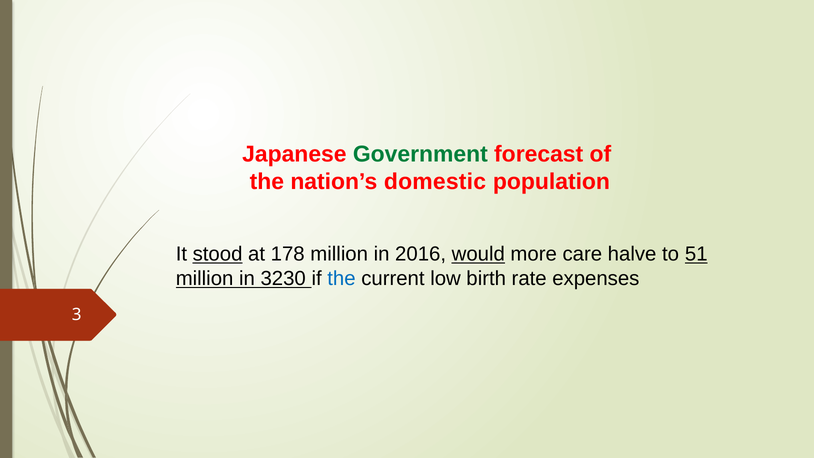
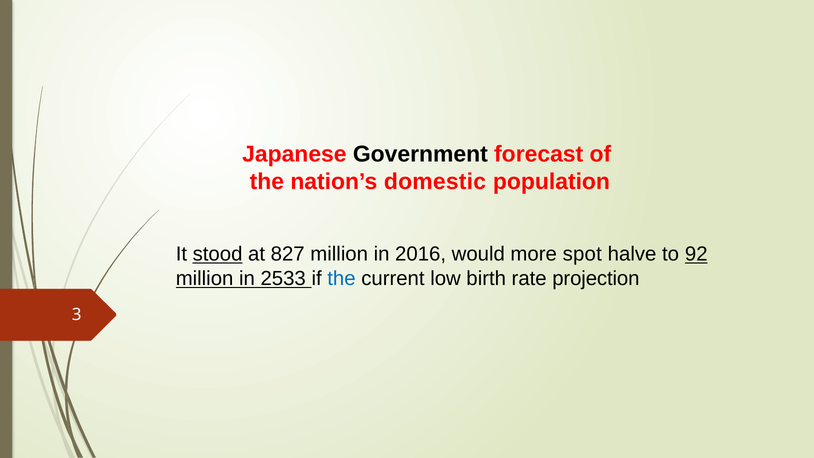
Government colour: green -> black (420, 154)
178: 178 -> 827 (288, 254)
would underline: present -> none (478, 254)
care: care -> spot (582, 254)
51: 51 -> 92 (696, 254)
3230: 3230 -> 2533 (283, 279)
expenses: expenses -> projection (596, 279)
